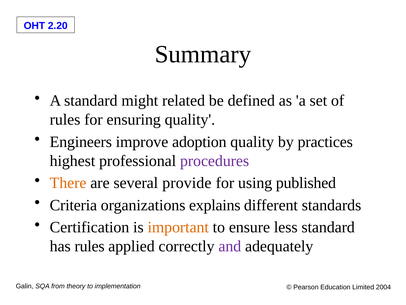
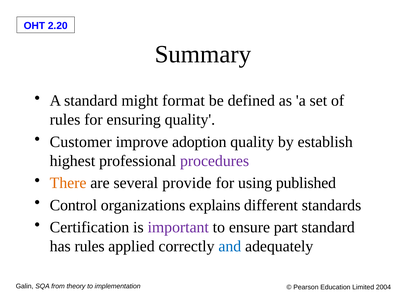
related: related -> format (183, 101)
Engineers: Engineers -> Customer (81, 142)
practices: practices -> establish (325, 142)
Criteria: Criteria -> Control (73, 205)
important colour: orange -> purple (178, 227)
less: less -> part (286, 227)
and colour: purple -> blue (230, 246)
